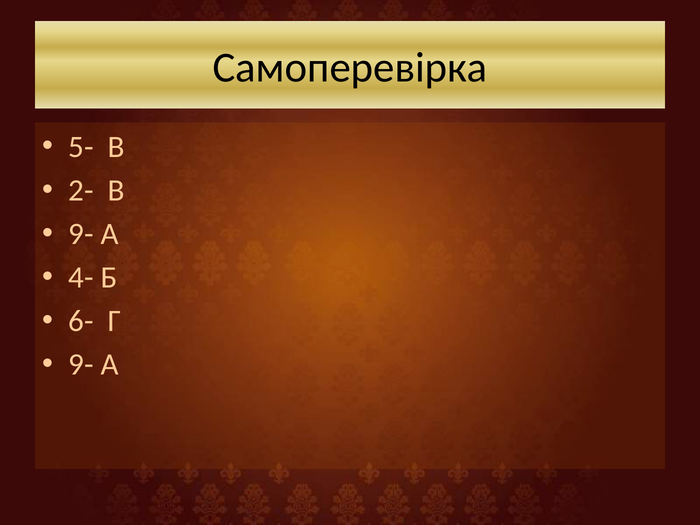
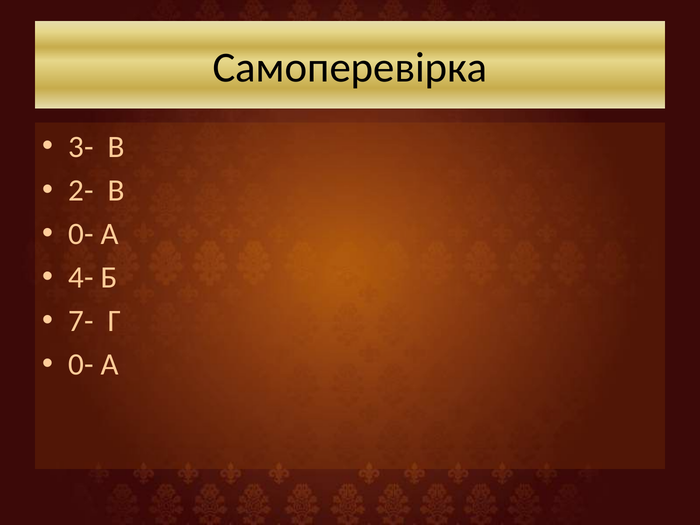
5-: 5- -> 3- (81, 147)
9-: 9- -> 0- (81, 234)
6-: 6- -> 7- (81, 321)
9-: 9- -> 0- (81, 365)
